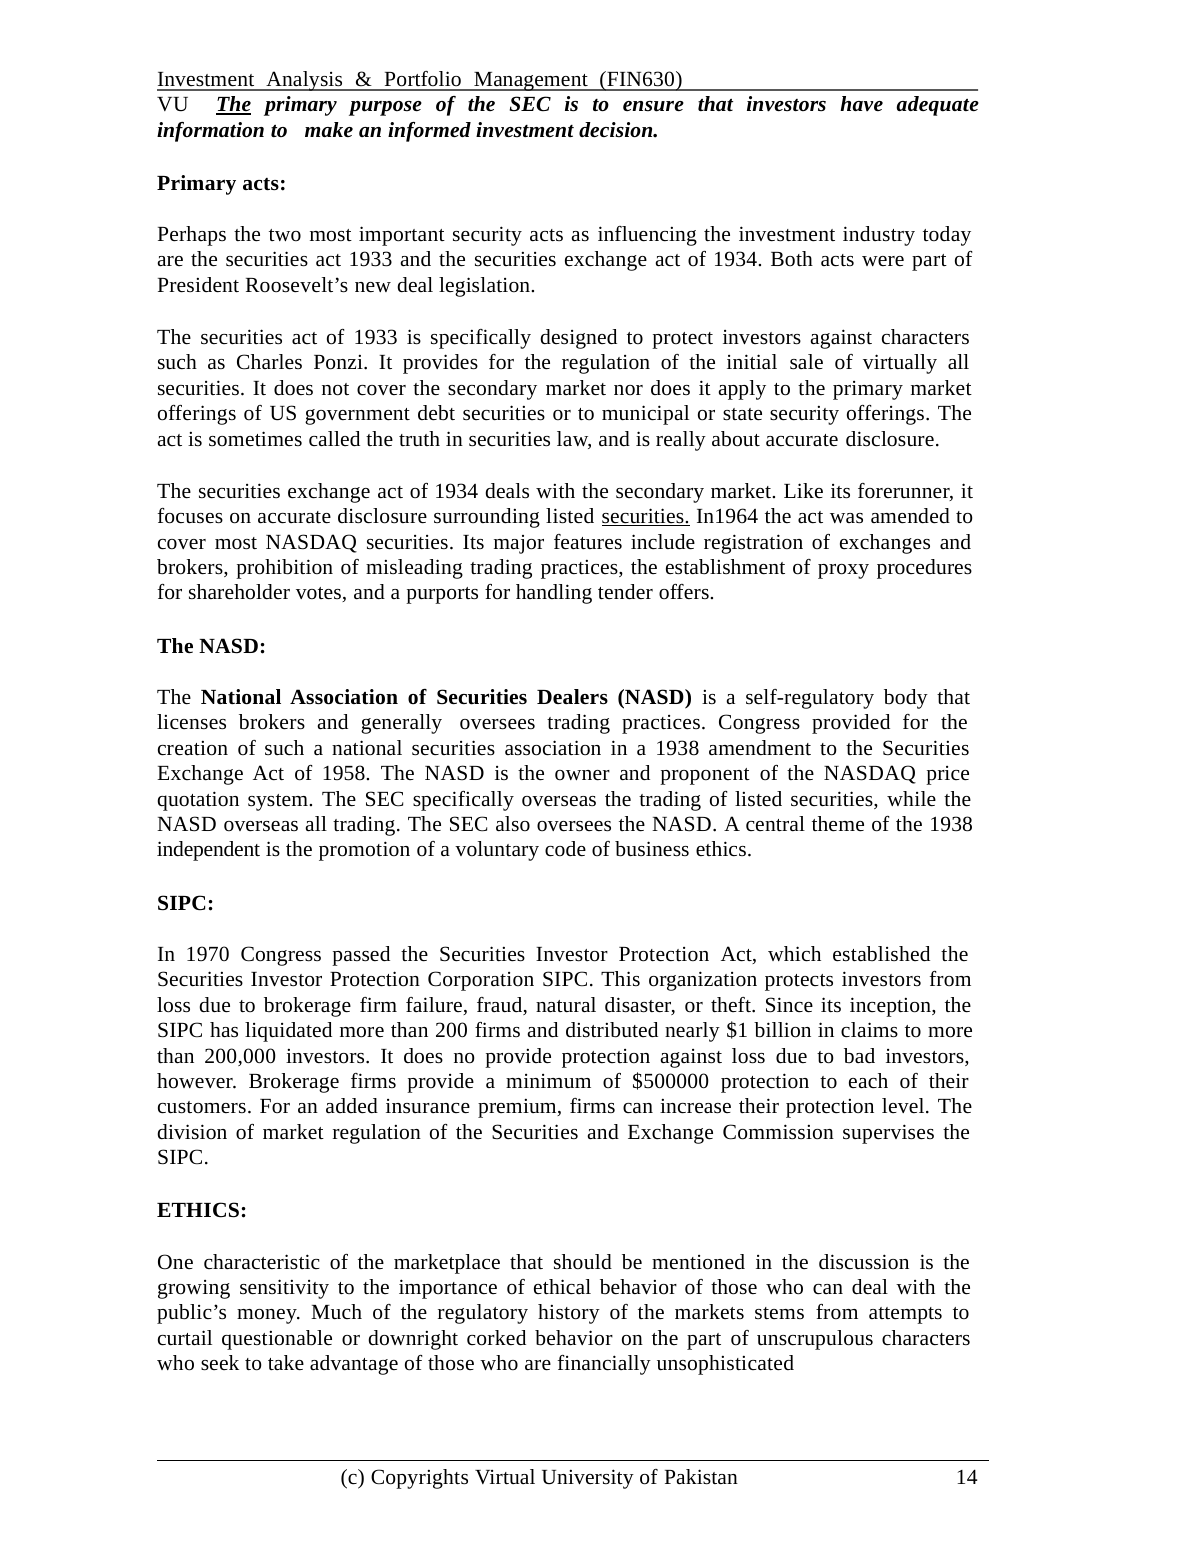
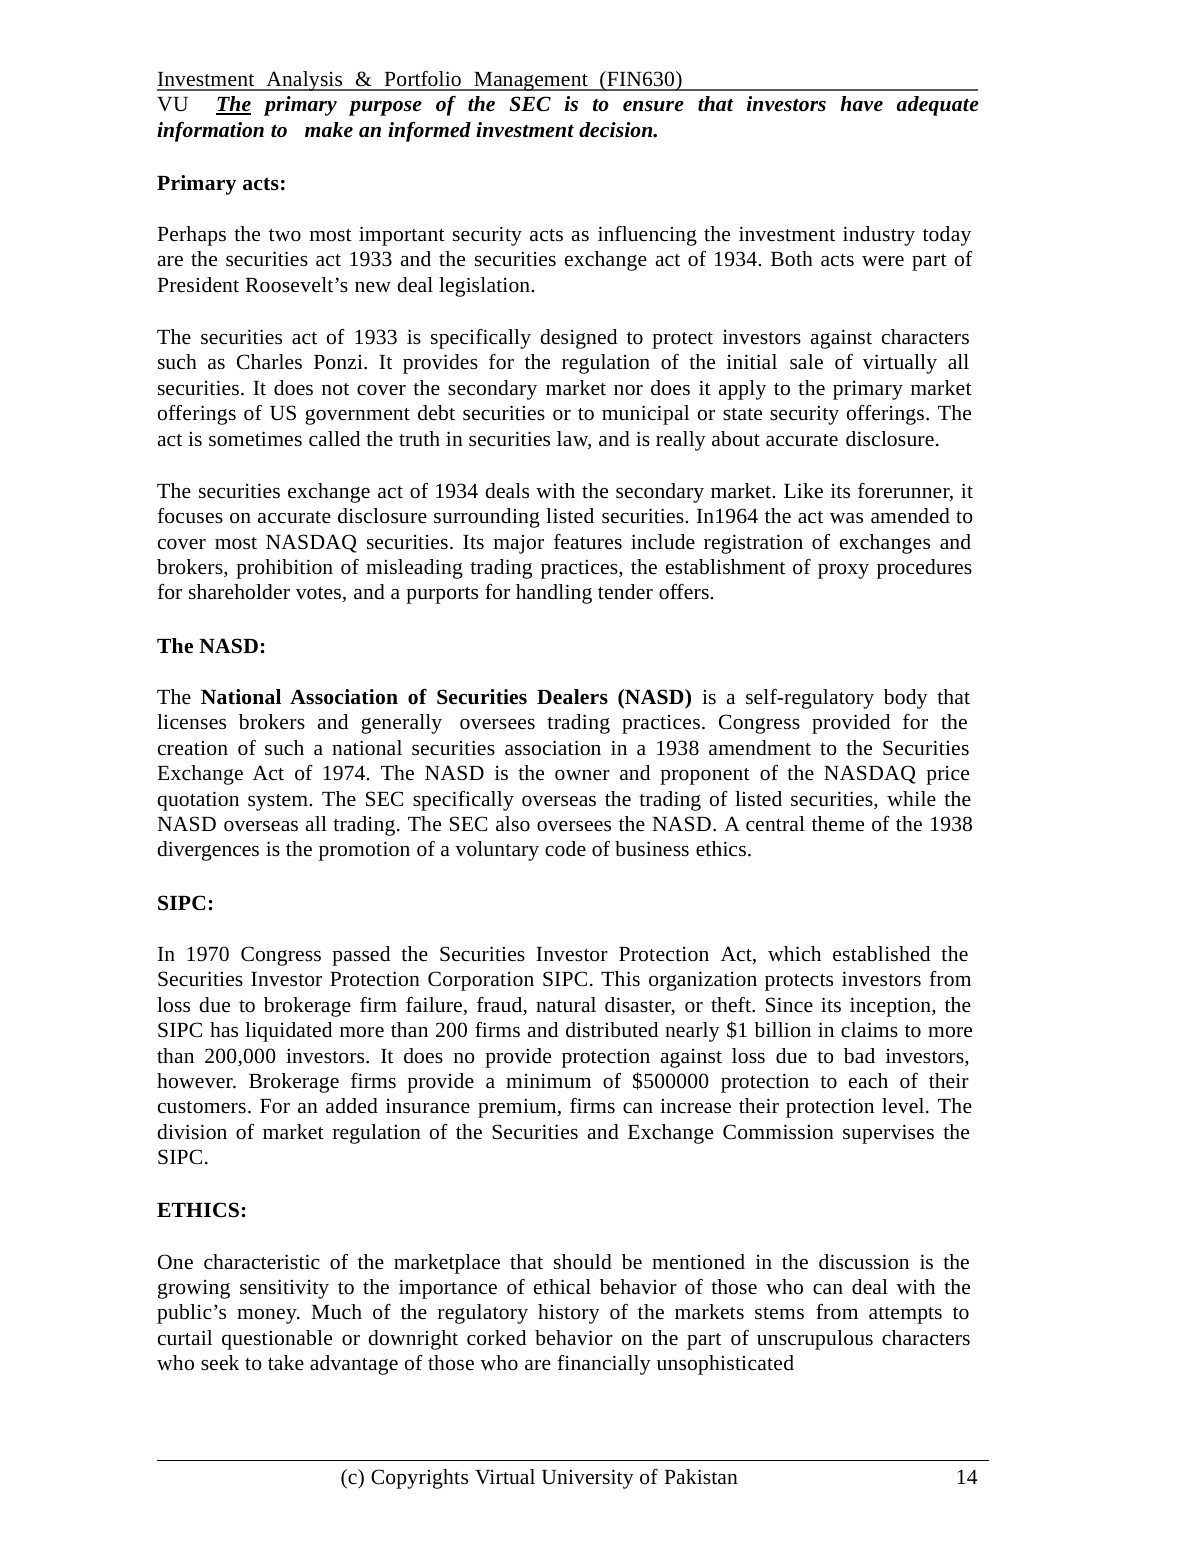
securities underline: present -> none (646, 516)
1958: 1958 -> 1974 (346, 773)
independent: independent -> divergences (208, 850)
